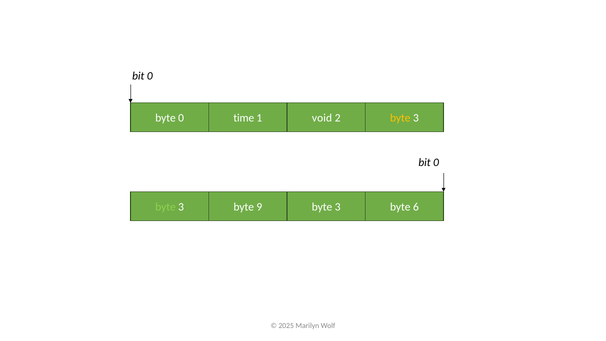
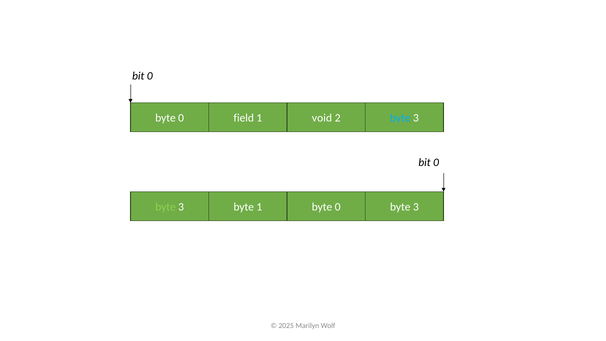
time: time -> field (244, 118)
byte colour: yellow -> light blue (400, 118)
byte 9: 9 -> 1 (259, 207)
3: 3 -> 0 (338, 207)
6: 6 -> 3 (416, 207)
